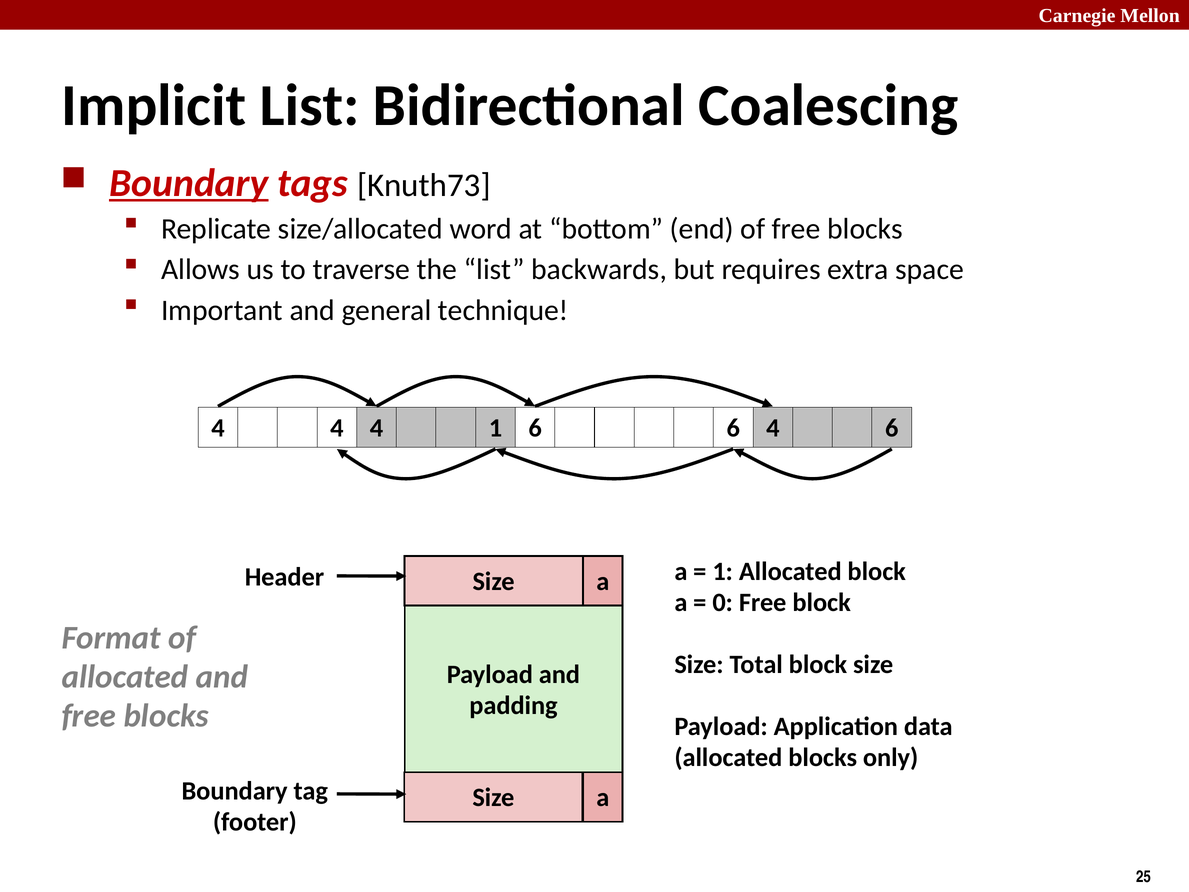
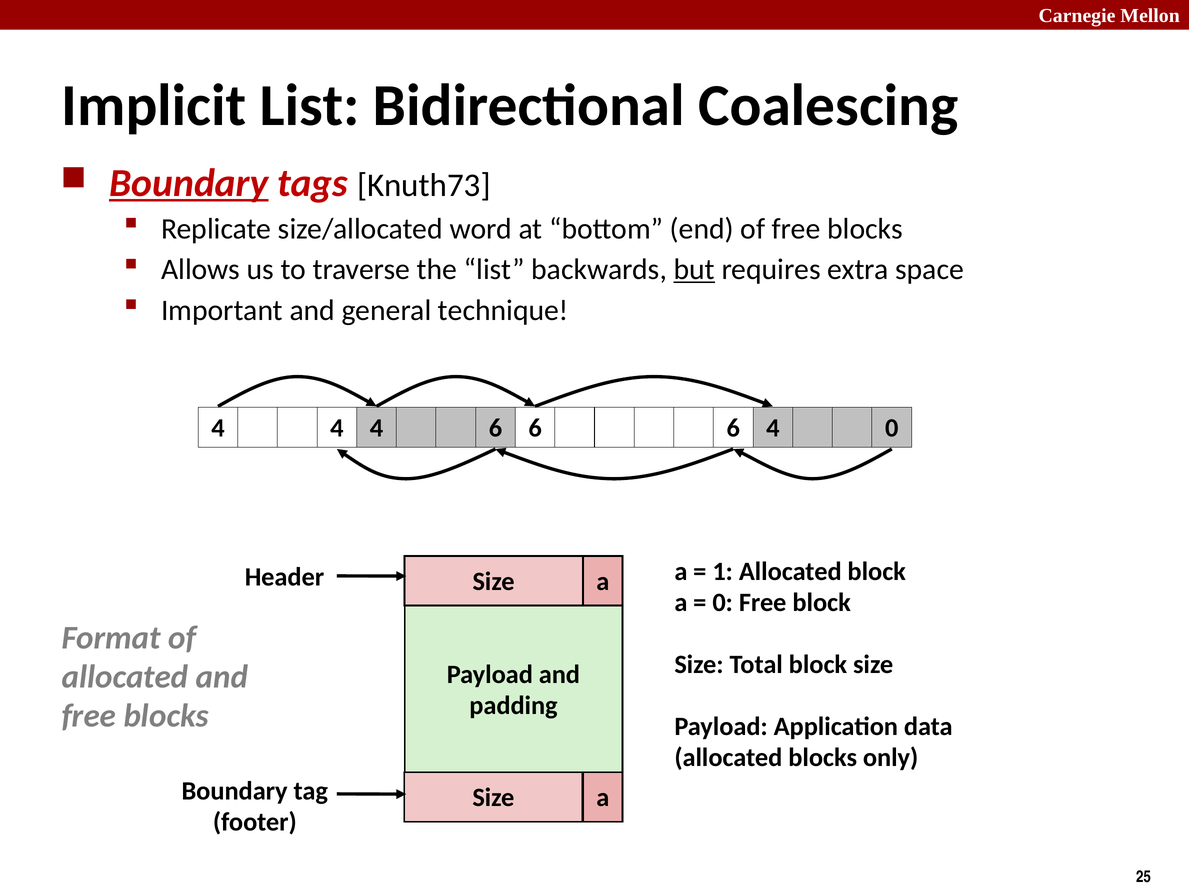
but underline: none -> present (694, 269)
4 4 1: 1 -> 6 (495, 428)
6 6: 6 -> 0 (892, 428)
